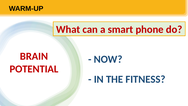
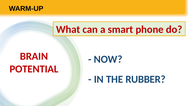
FITNESS: FITNESS -> RUBBER (145, 79)
